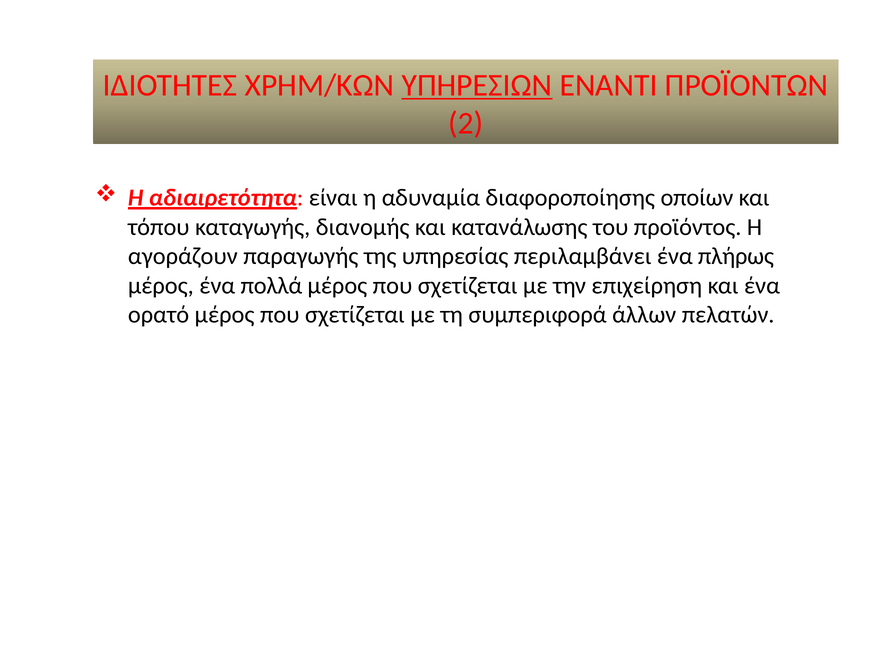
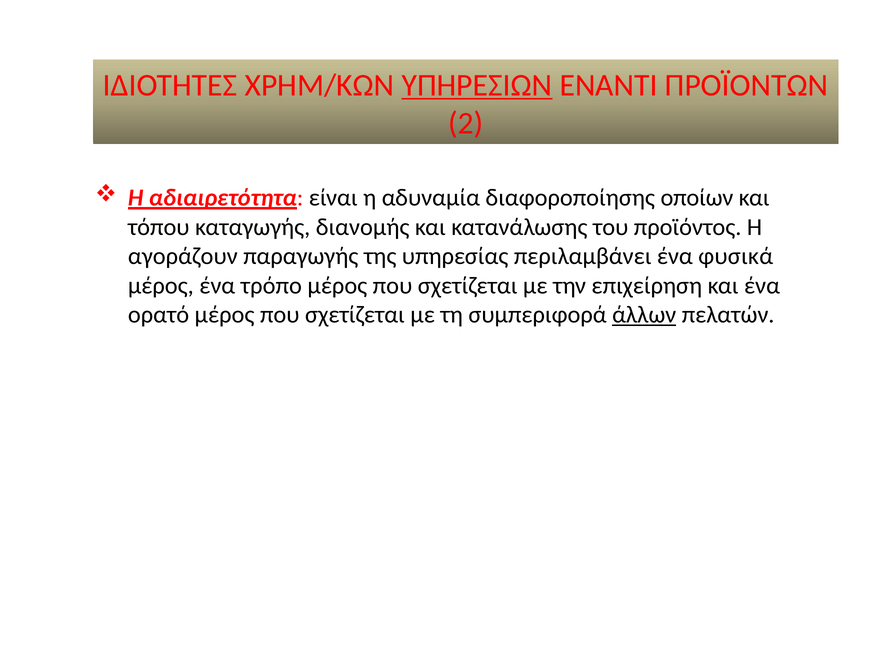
πλήρως: πλήρως -> φυσικά (736, 256)
πολλά: πολλά -> τρόπο (271, 286)
άλλων underline: none -> present (644, 315)
